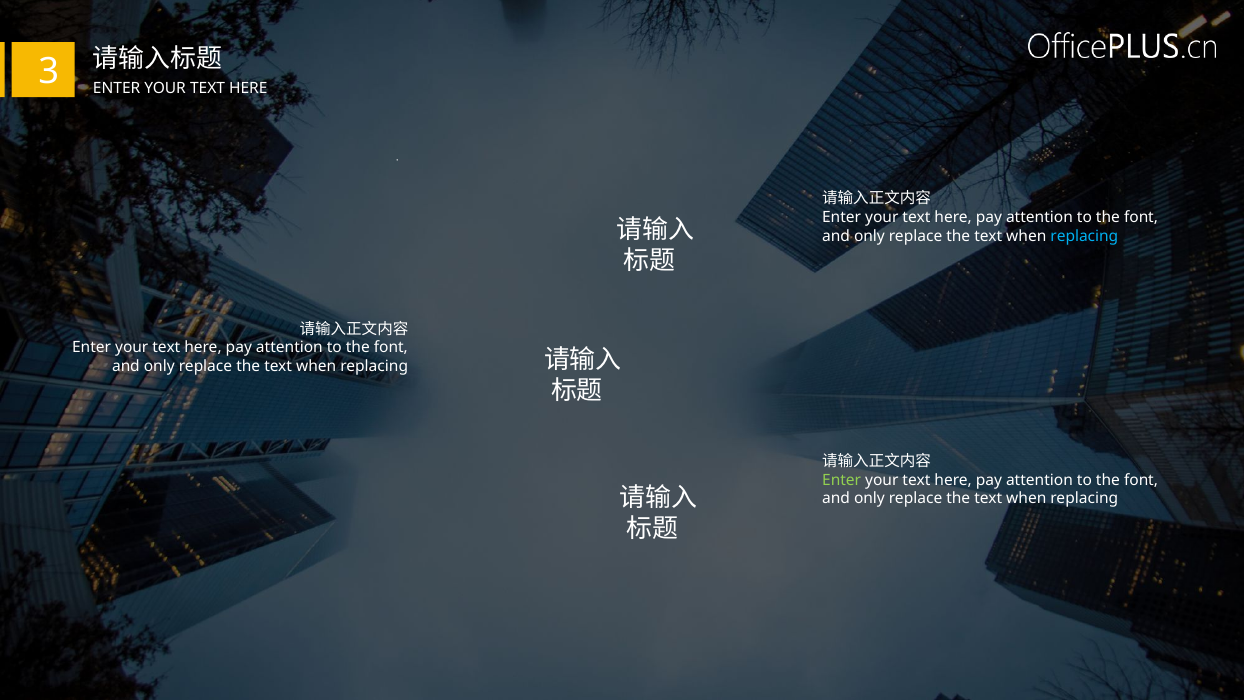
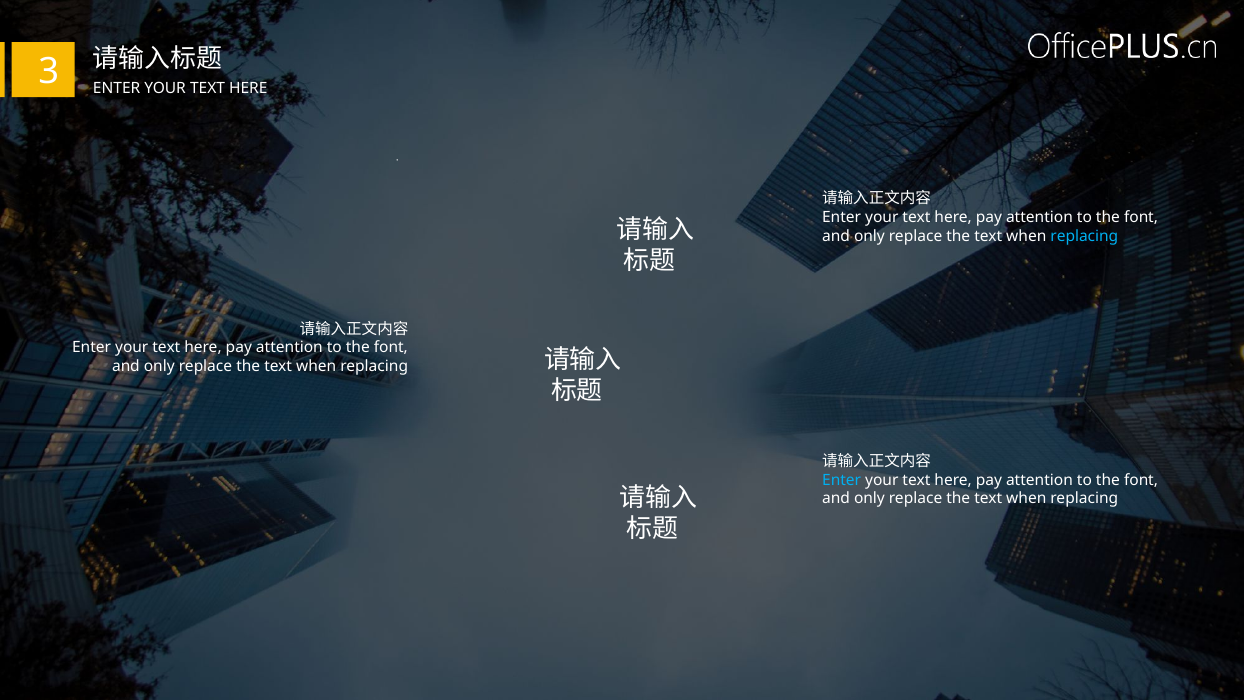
Enter colour: light green -> light blue (842, 480)
